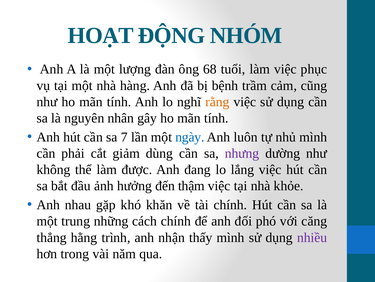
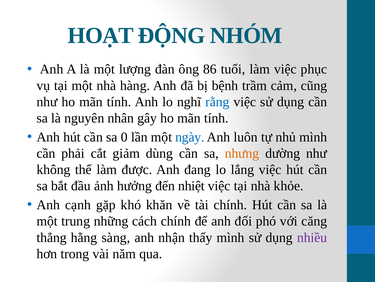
68: 68 -> 86 (210, 69)
rằng colour: orange -> blue (217, 102)
7: 7 -> 0 (124, 137)
nhưng colour: purple -> orange (242, 153)
thậm: thậm -> nhiệt (191, 185)
nhau: nhau -> cạnh (78, 204)
trình: trình -> sàng (116, 237)
